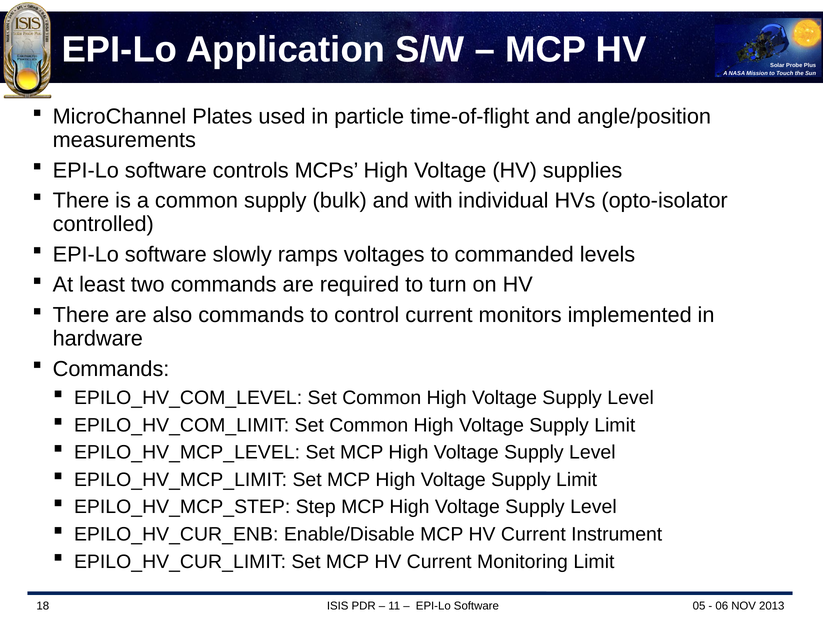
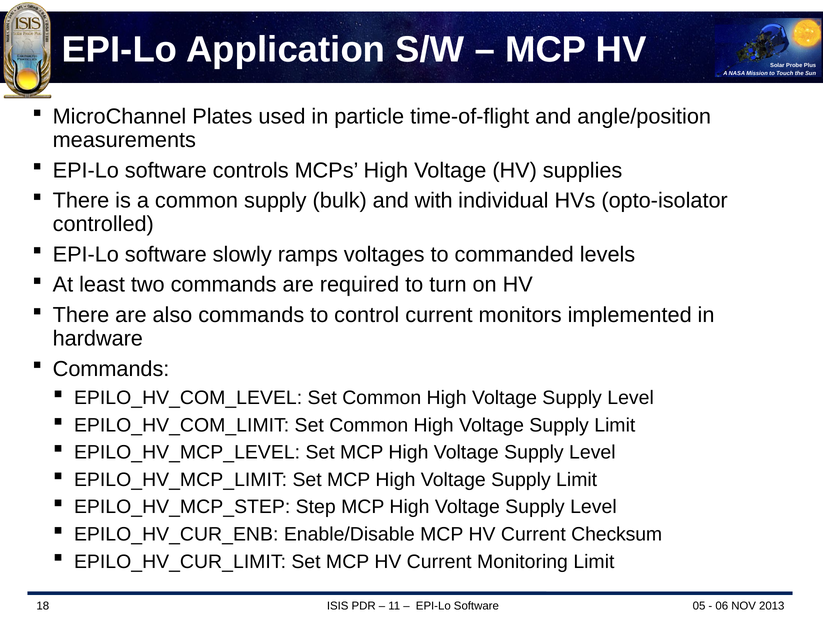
Instrument: Instrument -> Checksum (617, 535)
